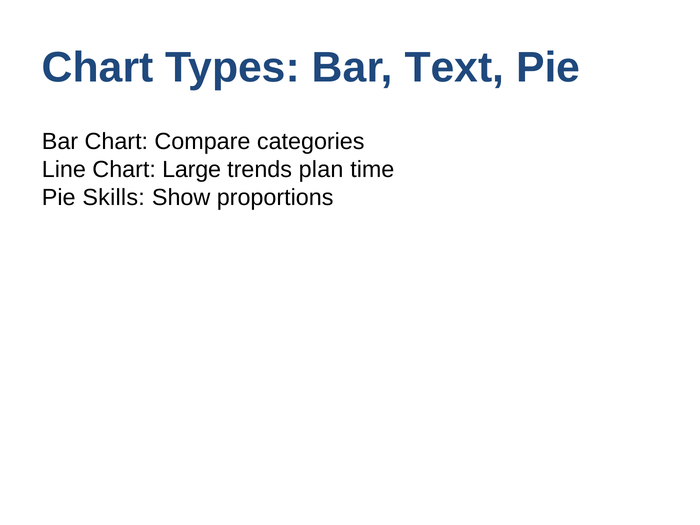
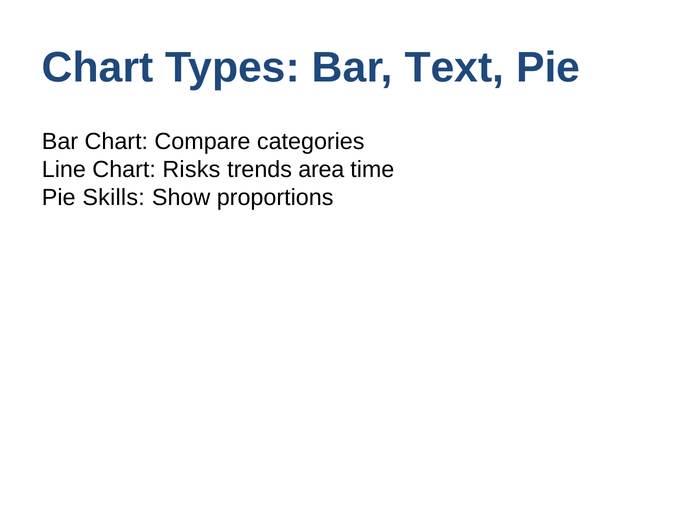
Large: Large -> Risks (191, 170)
plan: plan -> area (321, 170)
